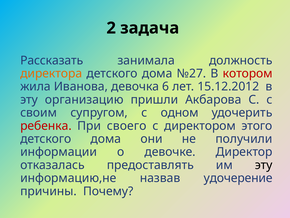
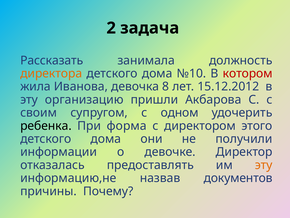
№27: №27 -> №10 (191, 73)
6: 6 -> 8 (166, 86)
ребенка colour: red -> black (46, 126)
своего: своего -> форма (127, 126)
эту colour: black -> orange (264, 165)
удочерение: удочерение -> документов (238, 178)
